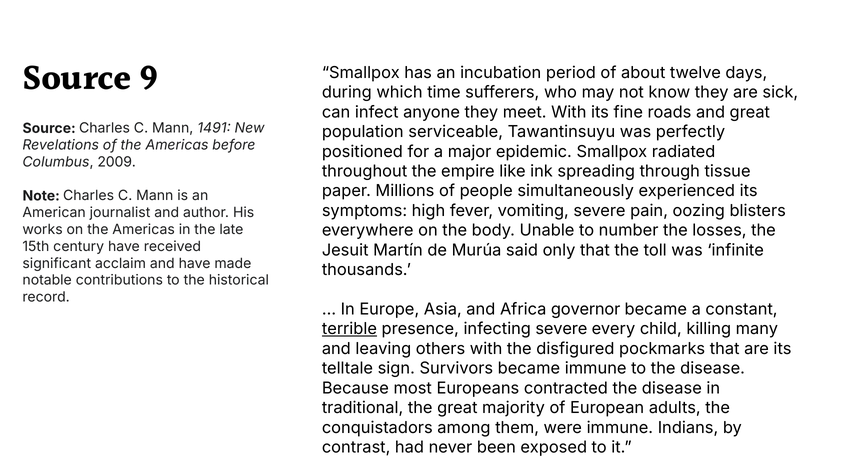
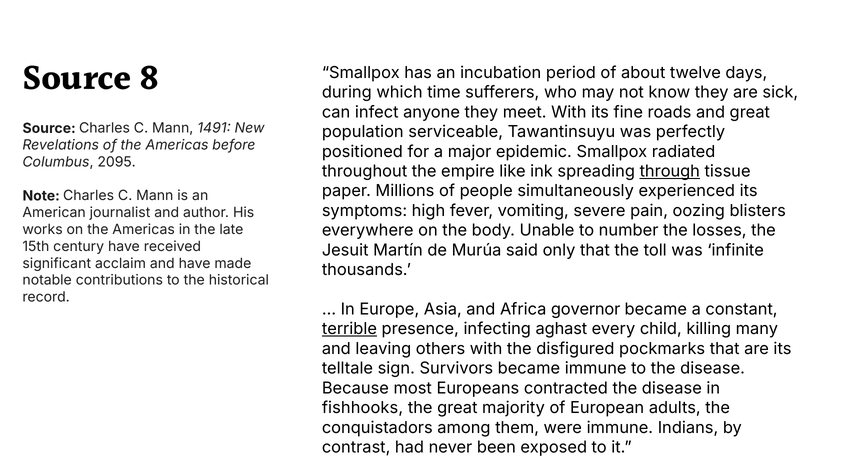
9: 9 -> 8 (149, 79)
2009: 2009 -> 2095 (117, 162)
through underline: none -> present (670, 171)
infecting severe: severe -> aghast (561, 329)
traditional: traditional -> fishhooks (362, 408)
